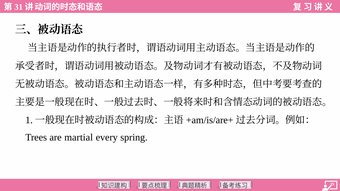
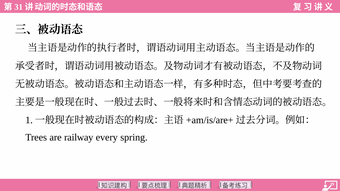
martial: martial -> railway (79, 138)
